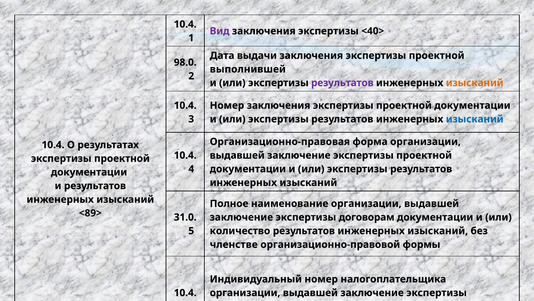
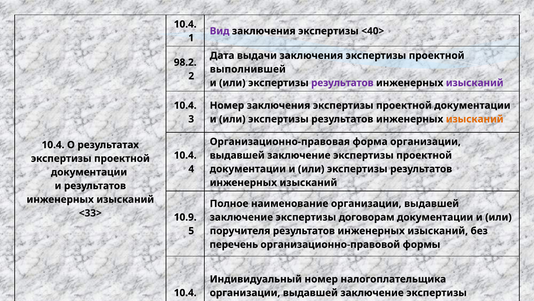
98.0: 98.0 -> 98.2 (185, 62)
изысканий colour: orange -> purple (475, 83)
изысканий colour: blue -> orange (475, 119)
<89>: <89> -> <33> (90, 213)
31.0: 31.0 -> 10.9 (185, 217)
количество: количество -> поручителя (240, 230)
членстве: членстве -> перечень (234, 244)
